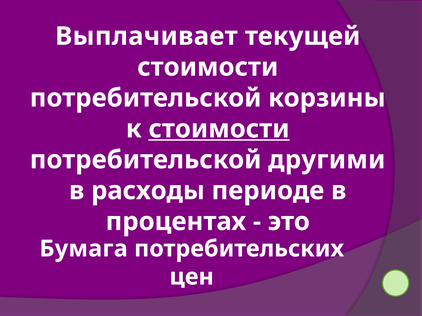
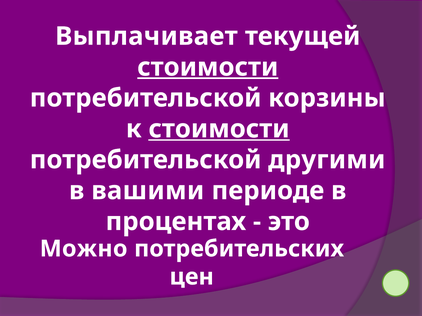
стоимости underline: none -> present (208, 67)
расходы: расходы -> вашими (148, 191)
Бумага: Бумага -> Можно (84, 249)
